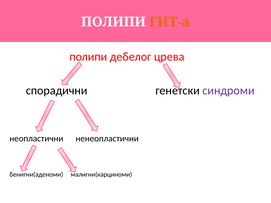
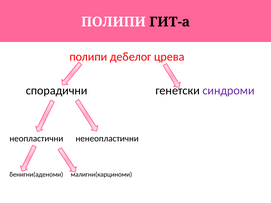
ГИТ-а colour: orange -> black (170, 22)
